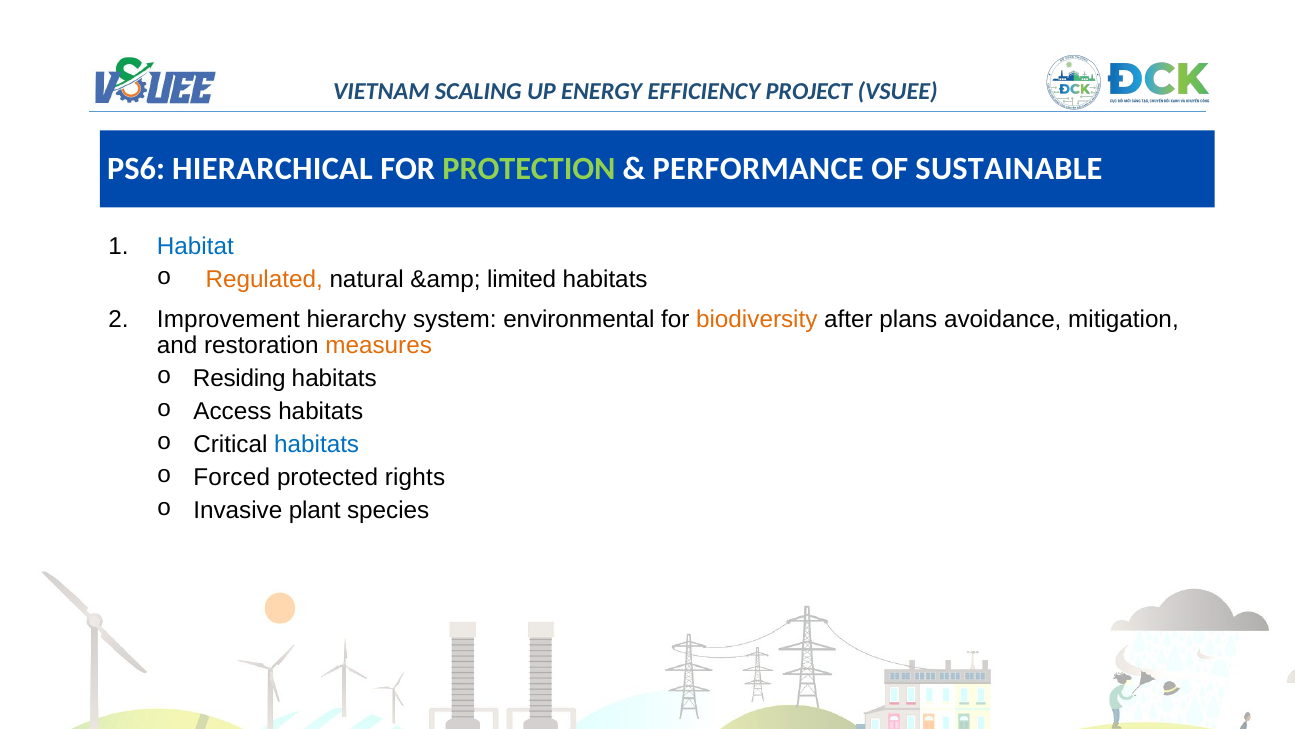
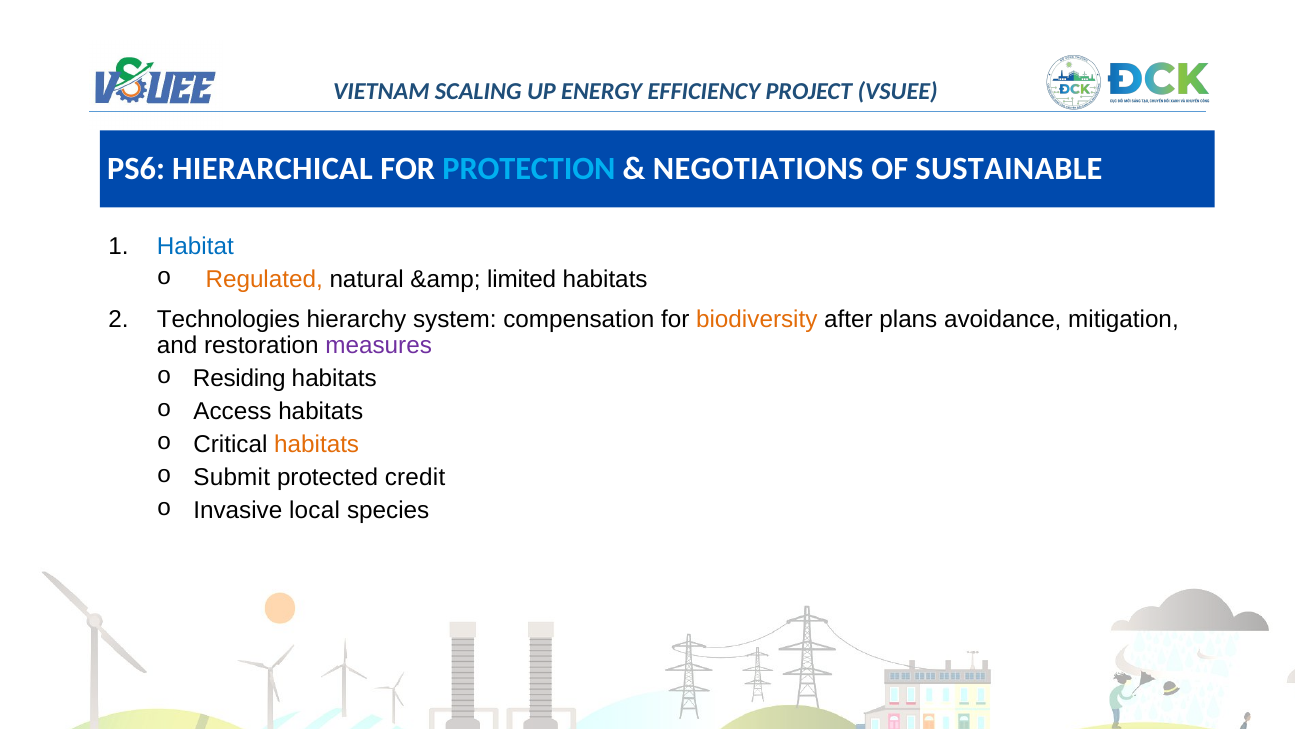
PROTECTION colour: light green -> light blue (529, 169)
PERFORMANCE: PERFORMANCE -> NEGOTIATIONS (758, 169)
Improvement: Improvement -> Technologies (228, 319)
environmental: environmental -> compensation (579, 319)
measures colour: orange -> purple (379, 345)
habitats colour: blue -> orange (317, 444)
Forced: Forced -> Submit (232, 477)
rights: rights -> credit (415, 477)
plant: plant -> local (315, 510)
